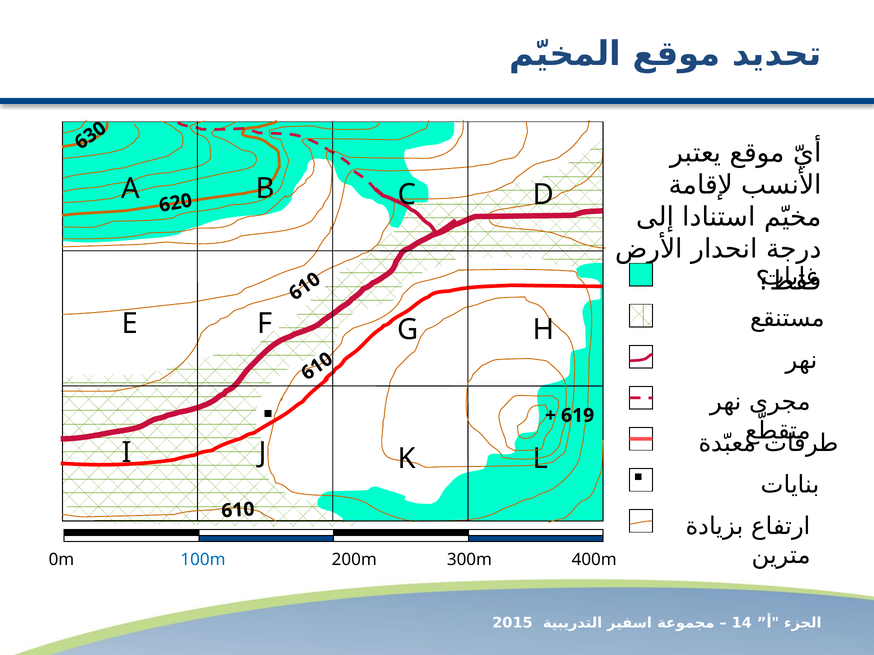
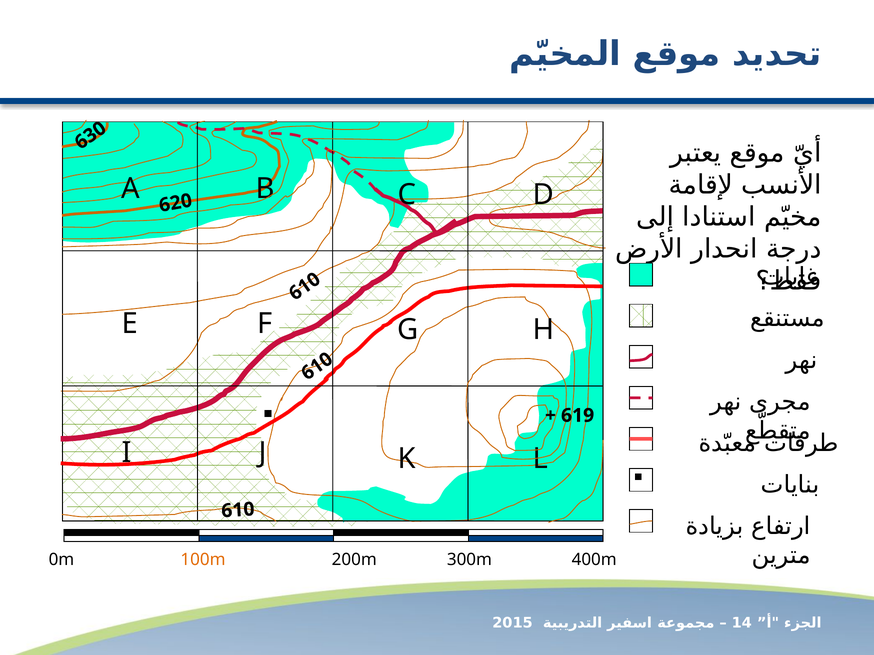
100m colour: blue -> orange (203, 560)
